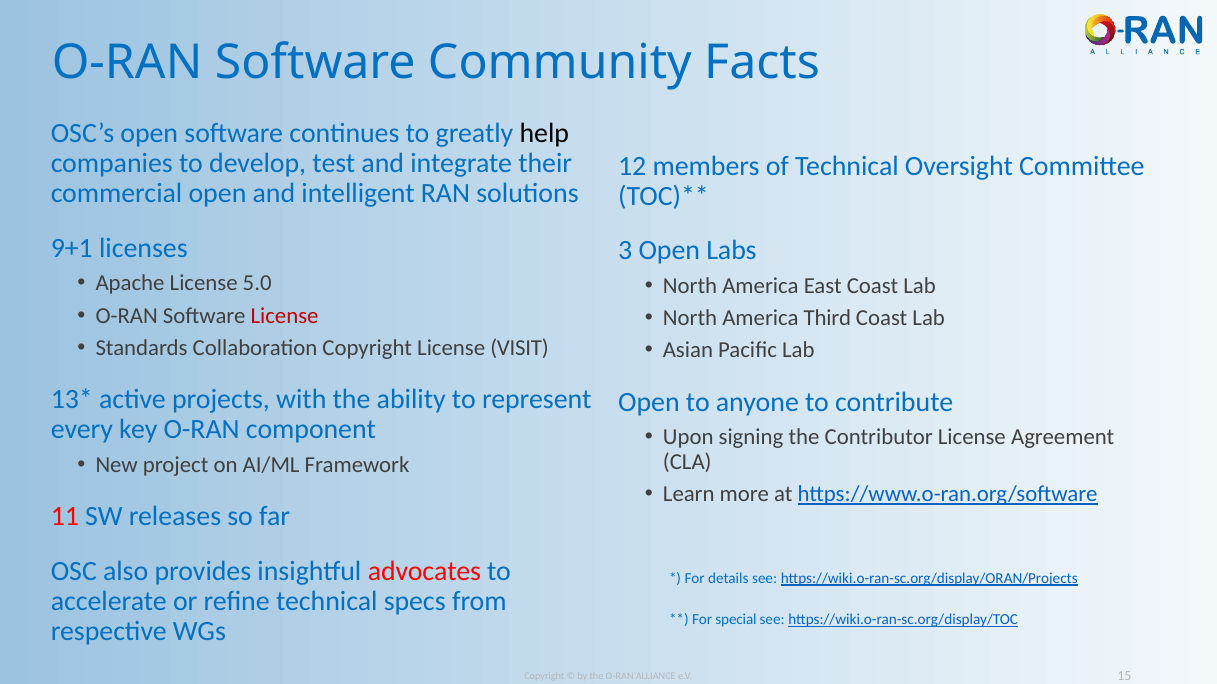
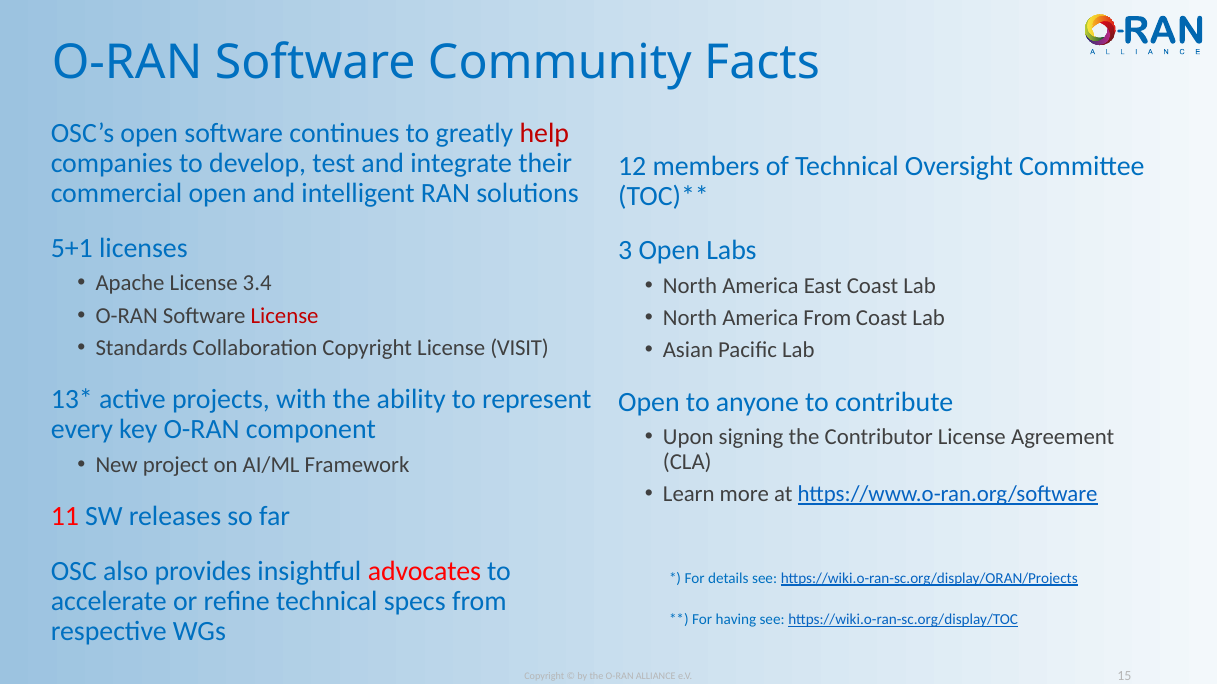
help colour: black -> red (544, 134)
9+1: 9+1 -> 5+1 (72, 248)
5.0: 5.0 -> 3.4 (257, 284)
America Third: Third -> From (827, 318)
special: special -> having (736, 620)
